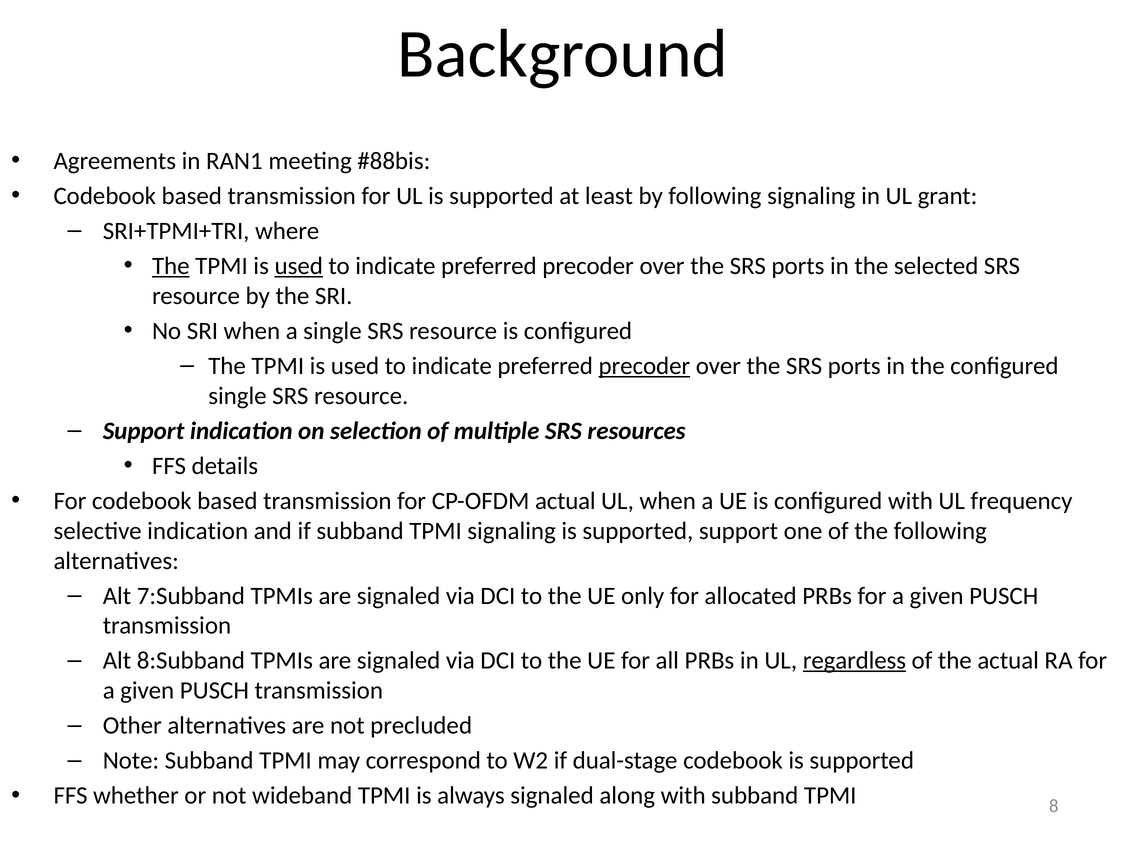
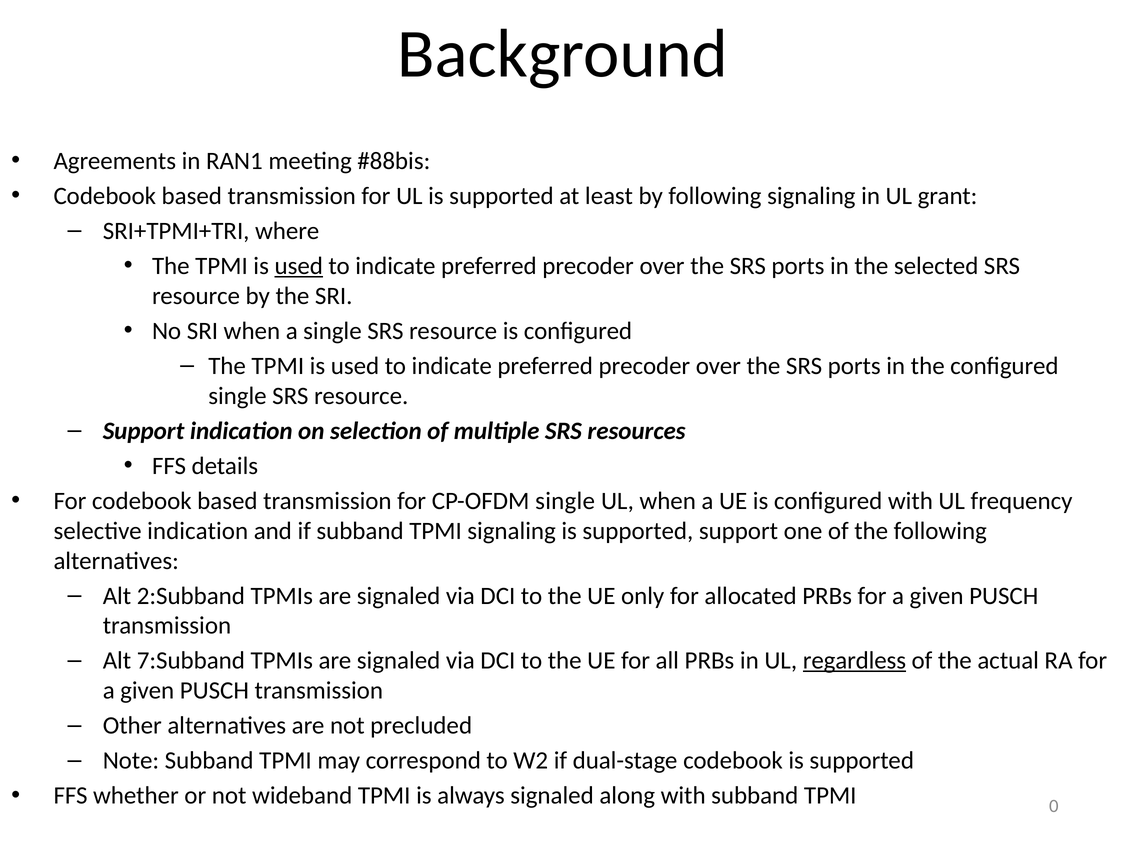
The underline: present -> none (171, 266)
precoder underline: present -> none (644, 366)
CP-OFDM actual: actual -> single (565, 501)
7:Subband: 7:Subband -> 2:Subband (191, 596)
8:Subband: 8:Subband -> 7:Subband (191, 661)
8: 8 -> 0 (1054, 806)
